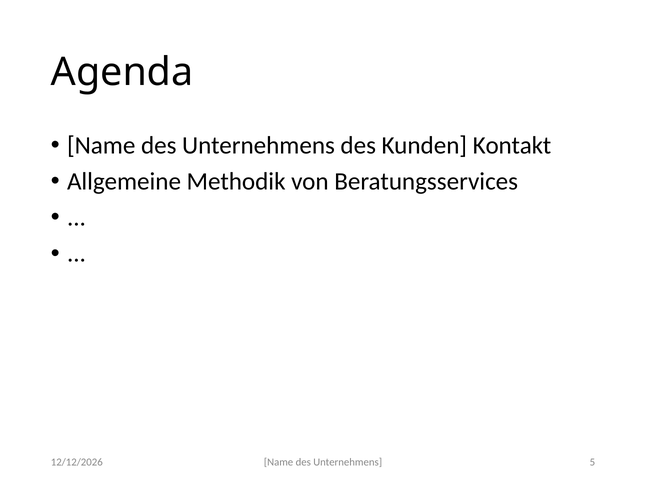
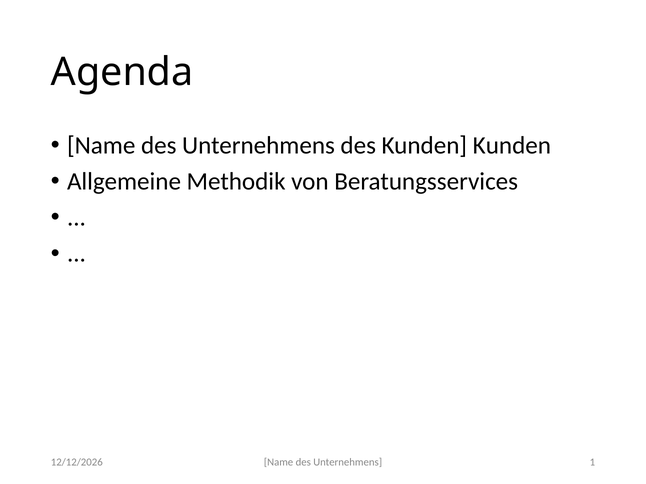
Kunden Kontakt: Kontakt -> Kunden (512, 146)
5: 5 -> 1 (592, 463)
